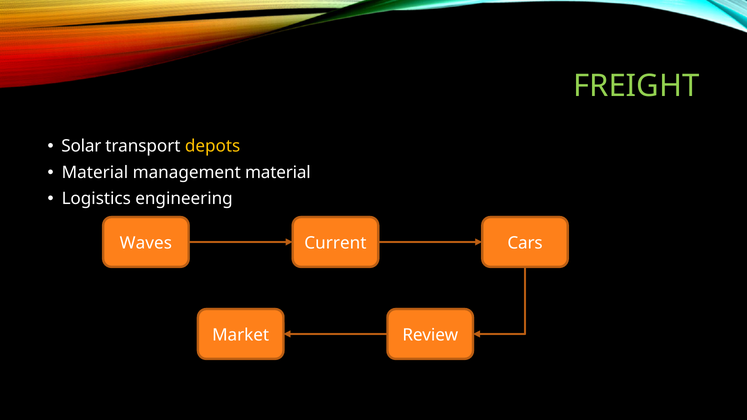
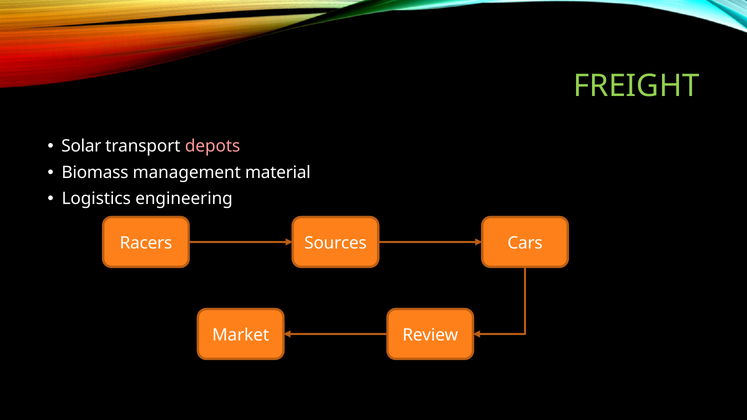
depots colour: yellow -> pink (213, 146)
Material: Material -> Biomass (95, 173)
Waves: Waves -> Racers (146, 243)
Current: Current -> Sources (336, 243)
